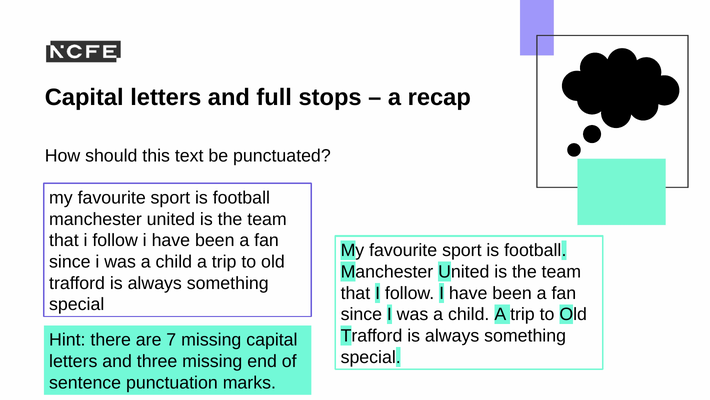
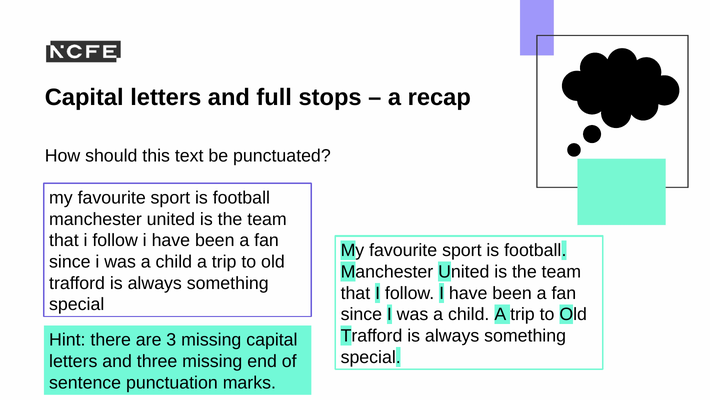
7: 7 -> 3 (171, 340)
